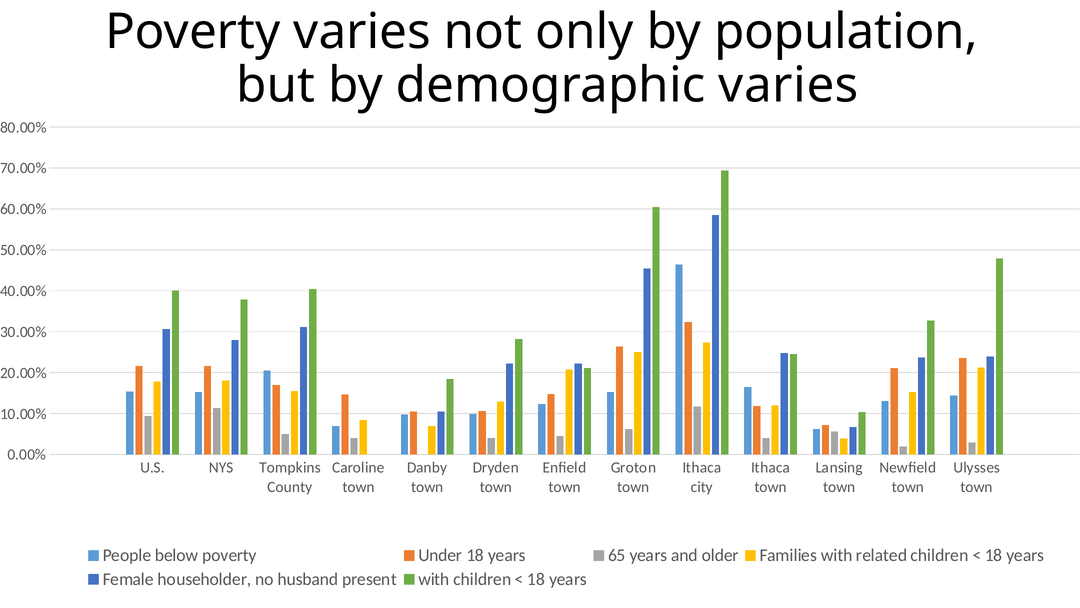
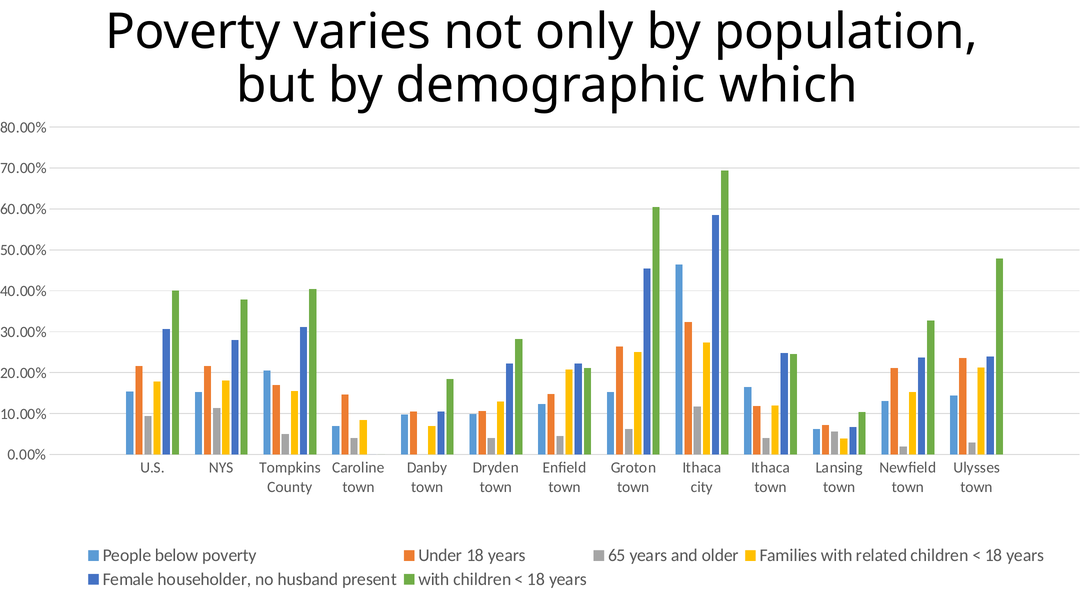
demographic varies: varies -> which (789, 85)
